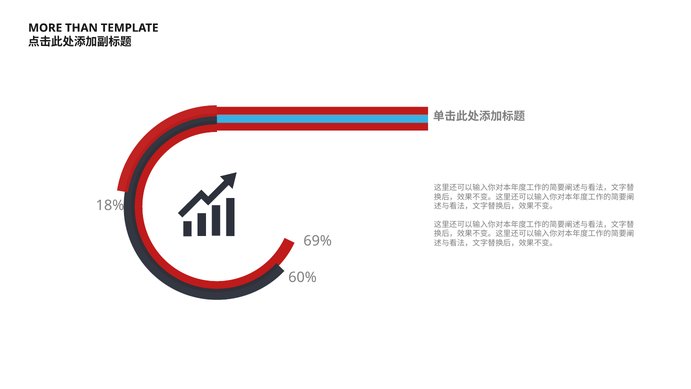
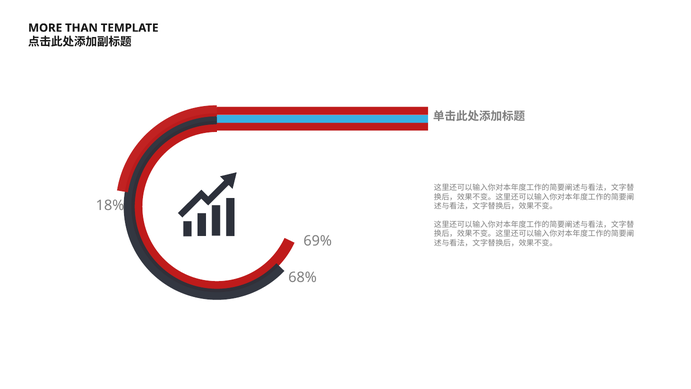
60%: 60% -> 68% (303, 278)
